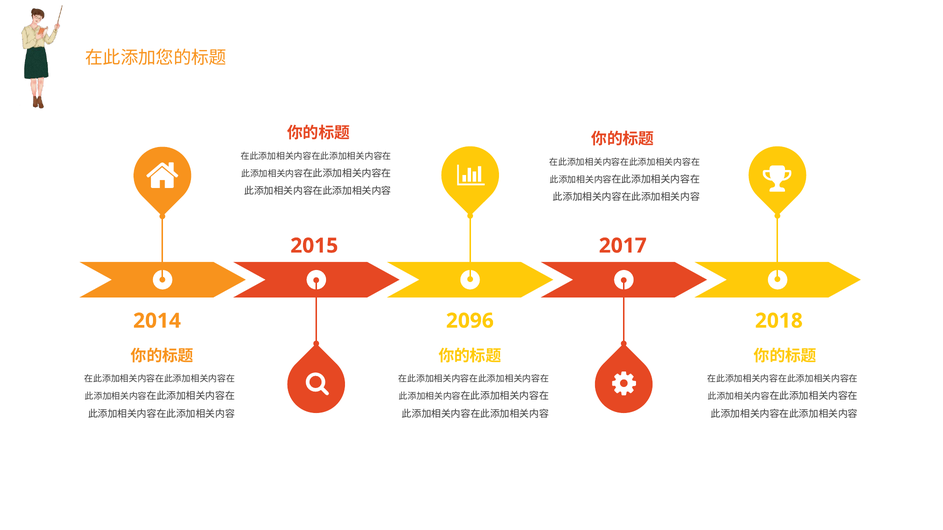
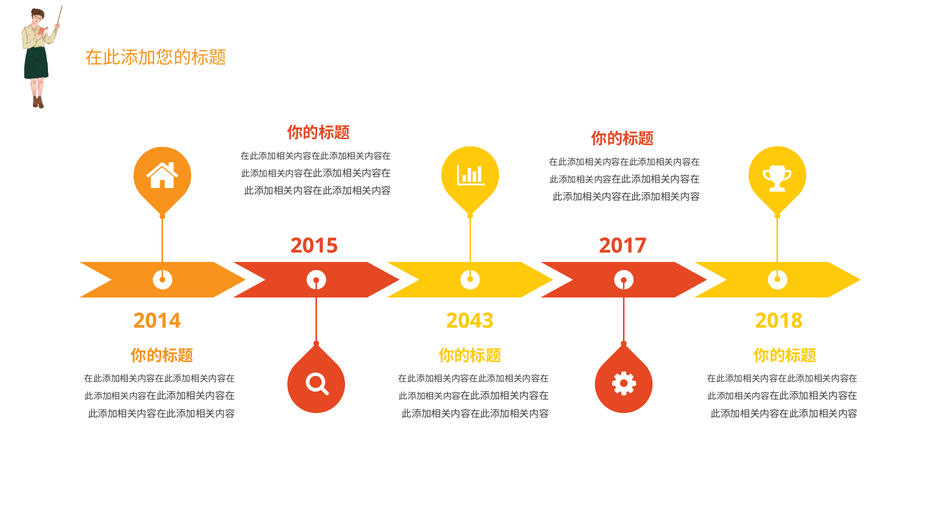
2096: 2096 -> 2043 (470, 321)
